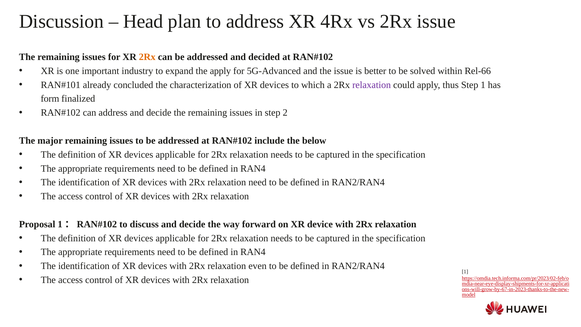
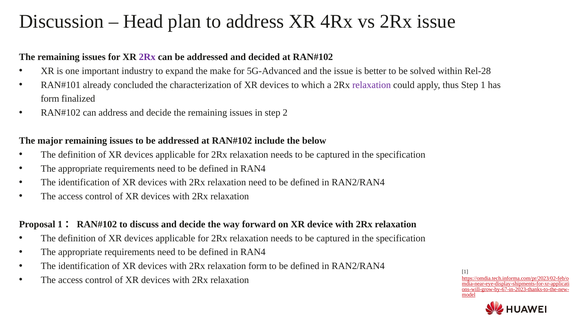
2Rx colour: orange -> purple (147, 57)
the apply: apply -> make (220, 71)
Rel-66: Rel-66 -> Rel-28 (478, 71)
relaxation even: even -> form (258, 266)
